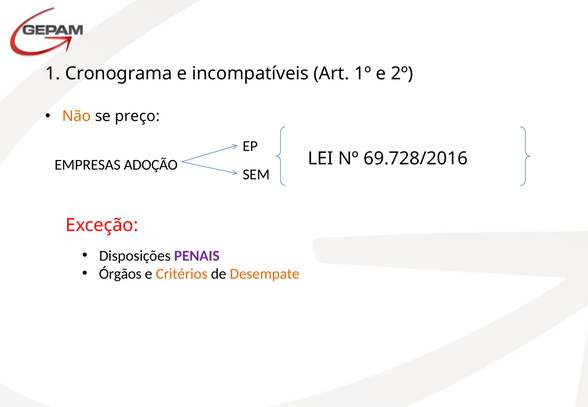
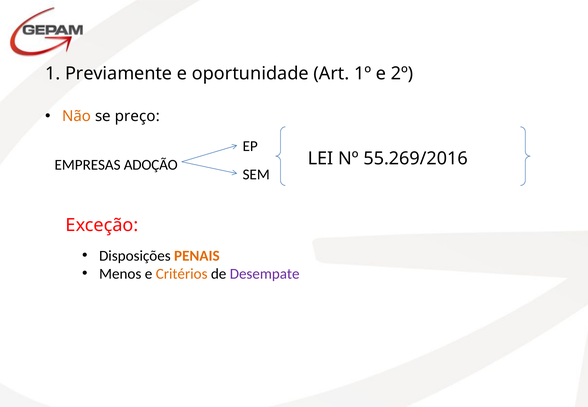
Cronograma: Cronograma -> Previamente (119, 74)
incompatíveis: incompatíveis -> oportunidade (250, 74)
69.728/2016: 69.728/2016 -> 55.269/2016 (416, 158)
PENAIS colour: purple -> orange (197, 256)
Órgãos: Órgãos -> Menos (120, 274)
Desempate colour: orange -> purple (265, 274)
